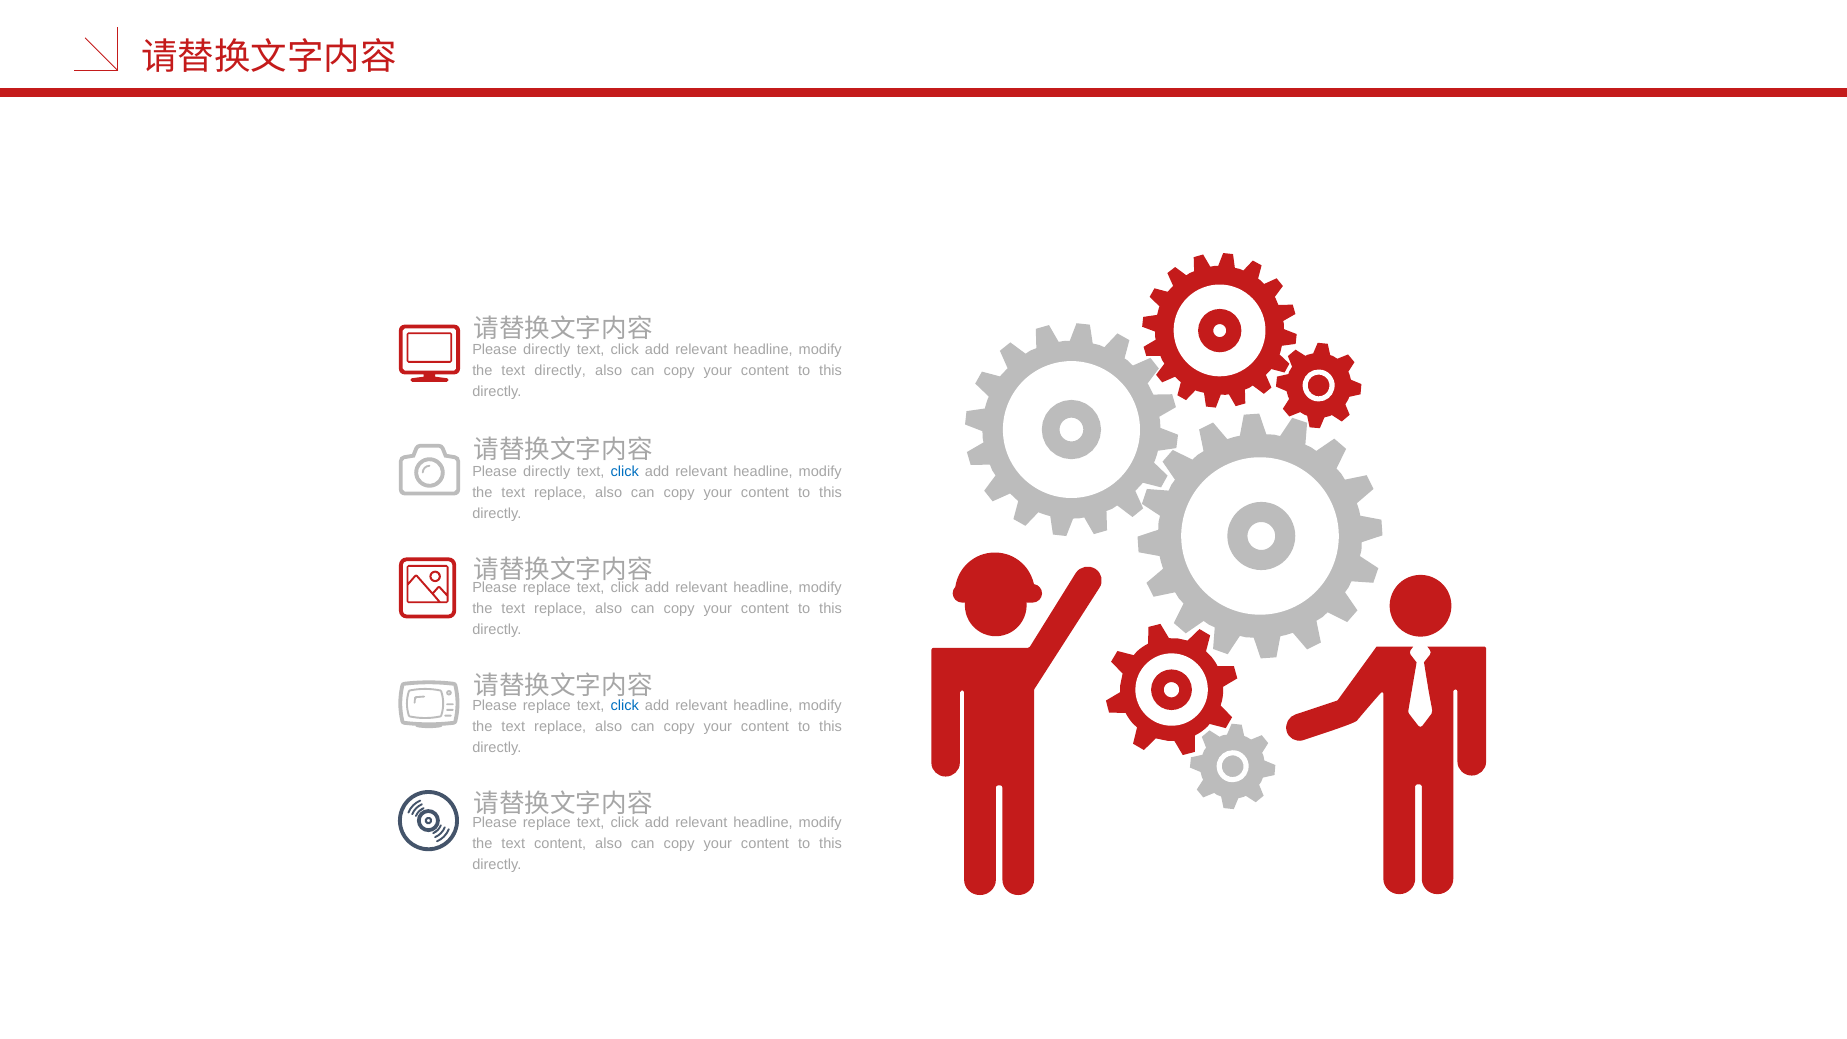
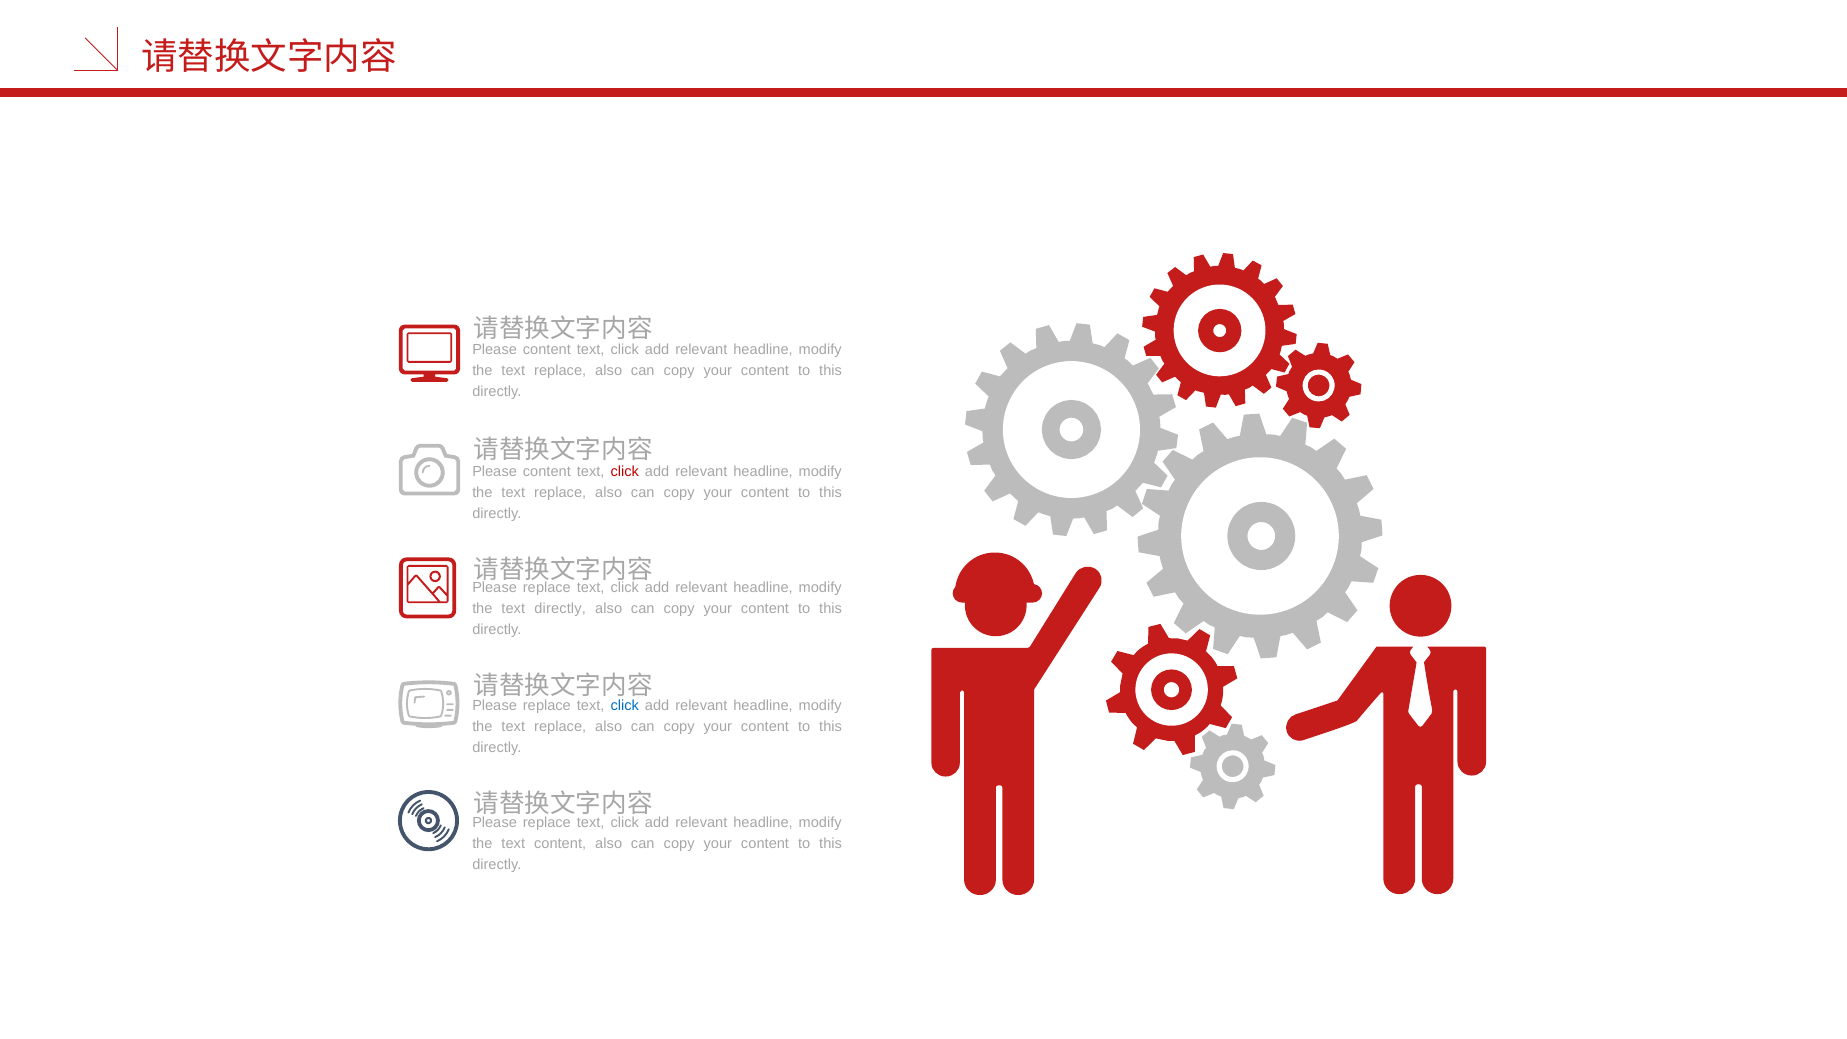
directly: directly -> content (547, 350)
directly: directly -> replace (560, 371)
directly: directly -> content (547, 472)
click colour: blue -> red (625, 472)
replace: replace -> directly (560, 609)
